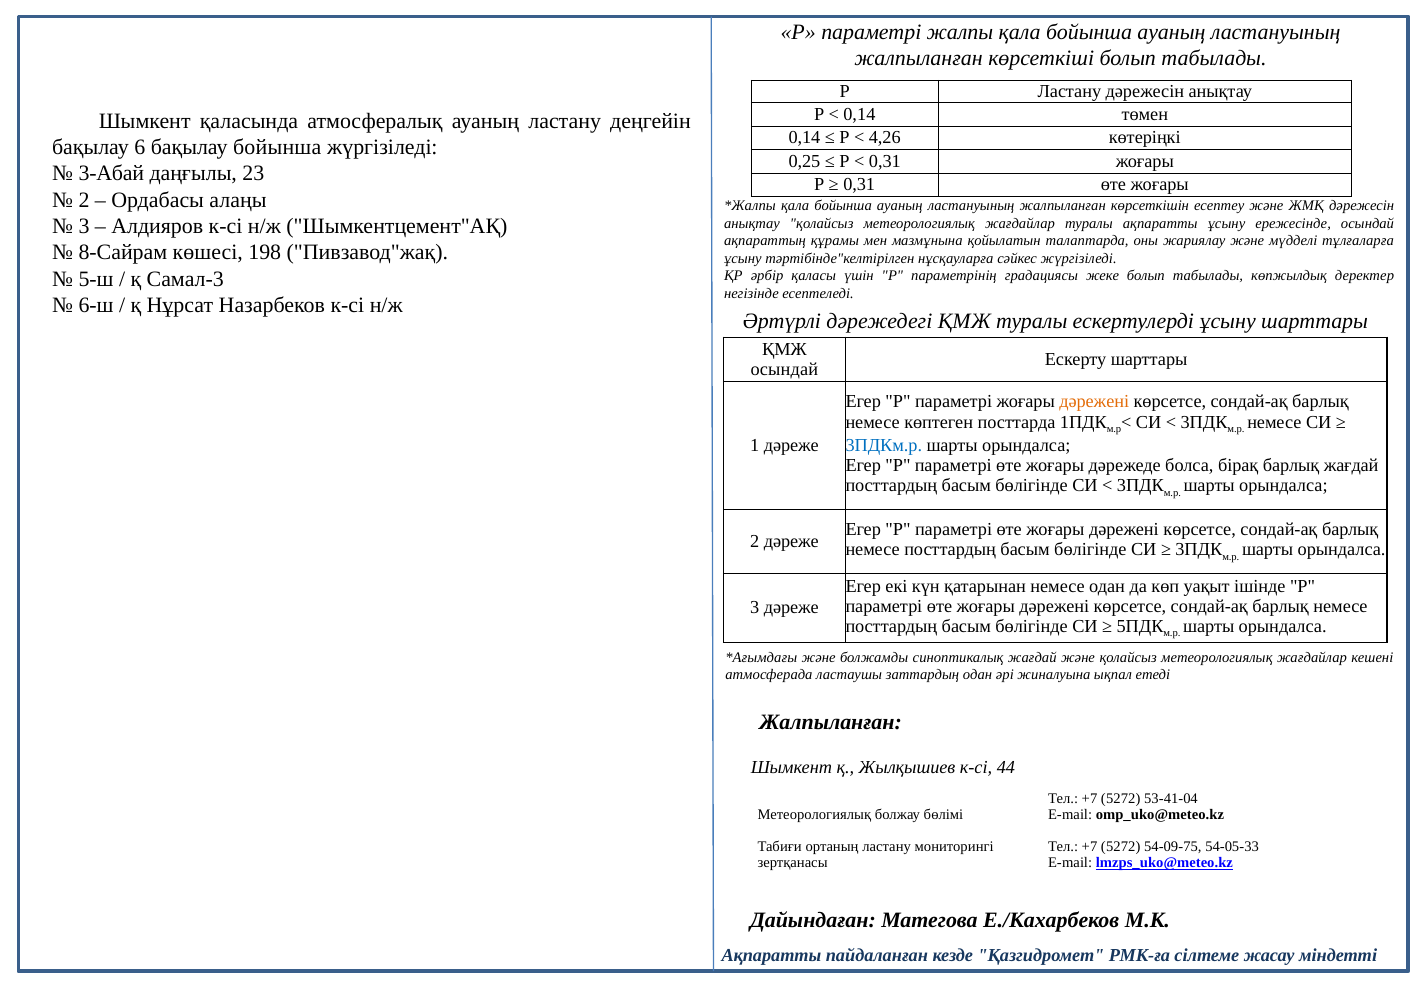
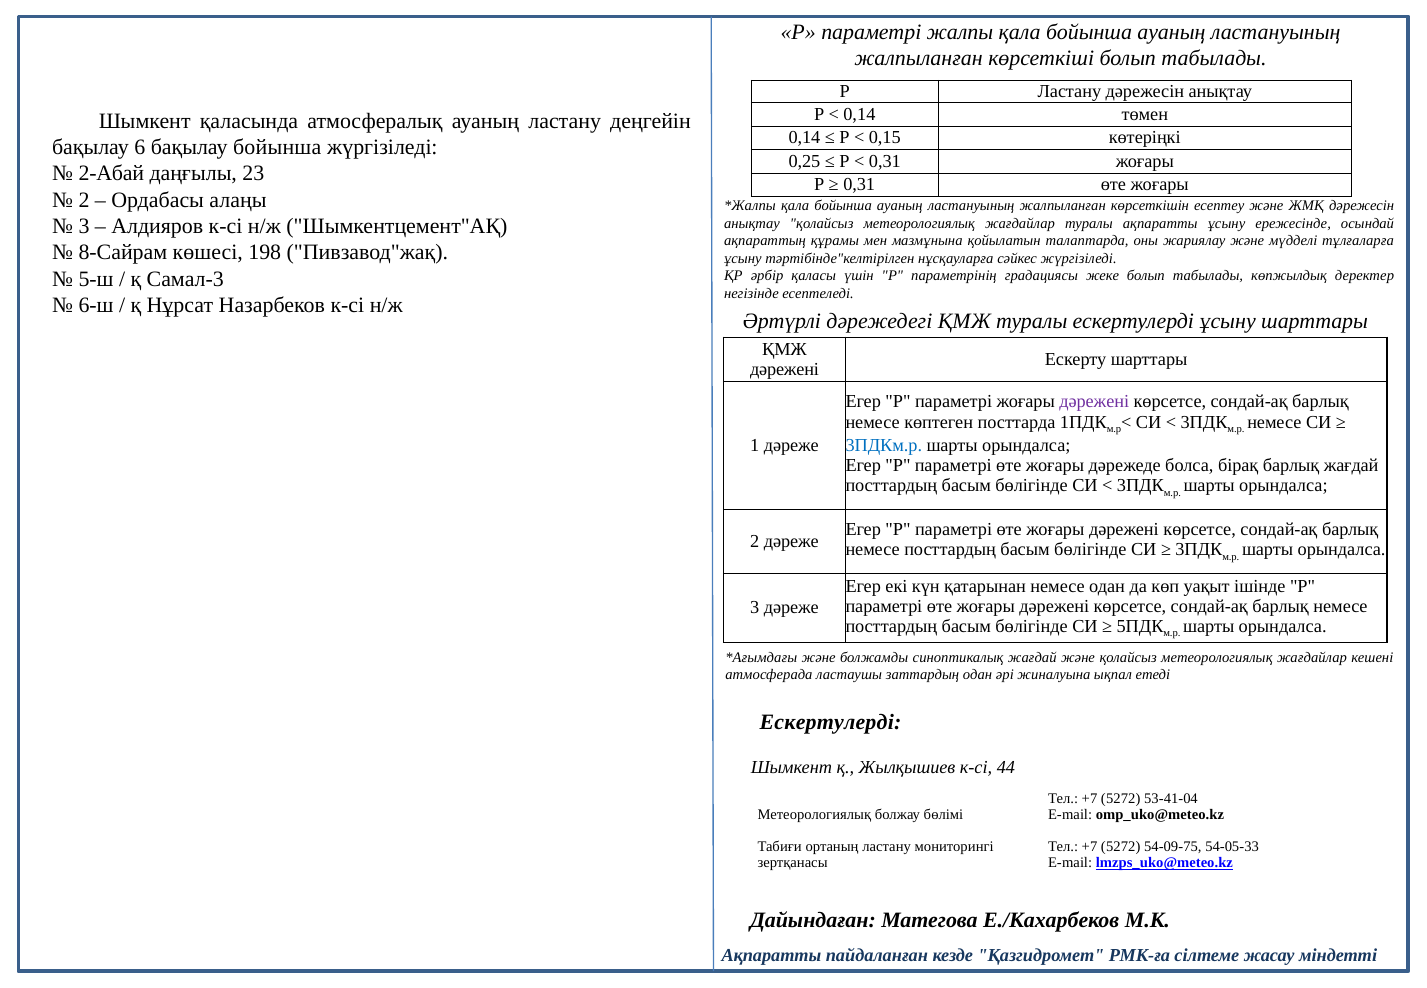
4,26: 4,26 -> 0,15 (885, 138)
3-Абай: 3-Абай -> 2-Абай (111, 174)
осындай: осындай -> дәрежені (785, 369)
дәрежені colour: orange -> purple (1094, 402)
Жалпыланған: Жалпыланған -> Ескертулерді (831, 722)
